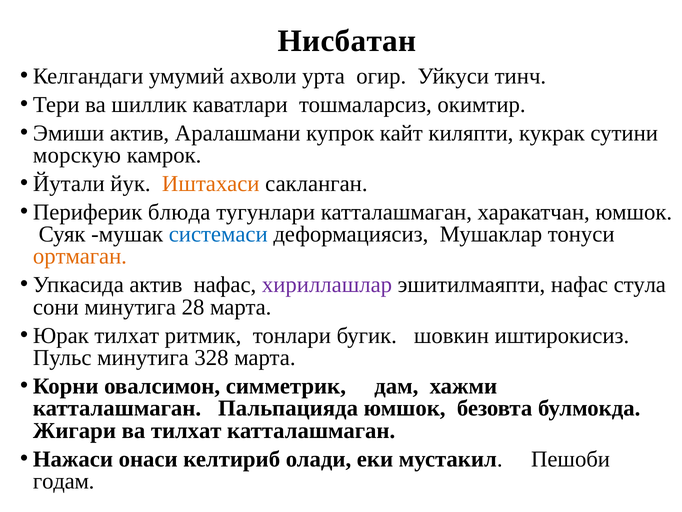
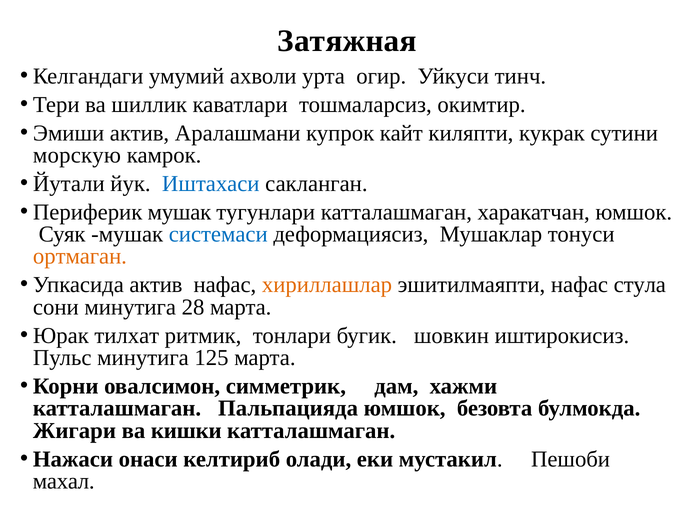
Нисбатан: Нисбатан -> Затяжная (347, 41)
Иштахаси colour: orange -> blue (211, 184)
Периферик блюда: блюда -> мушак (179, 212)
хириллашлар colour: purple -> orange (327, 285)
328: 328 -> 125 (212, 357)
ва тилхат: тилхат -> кишки (186, 430)
годам: годам -> махал (64, 481)
